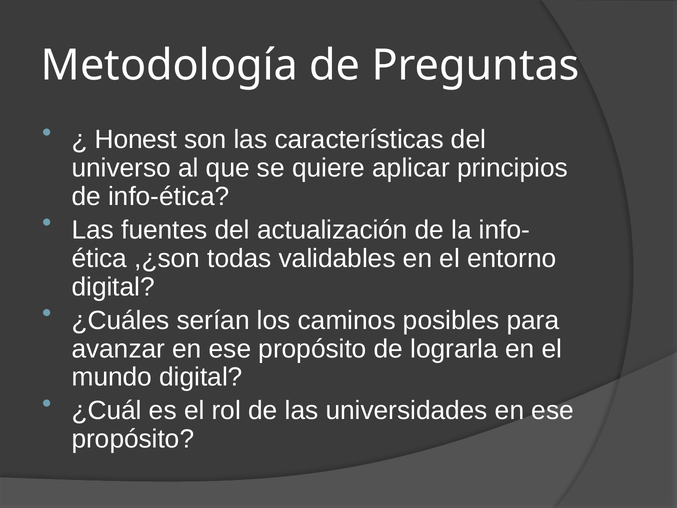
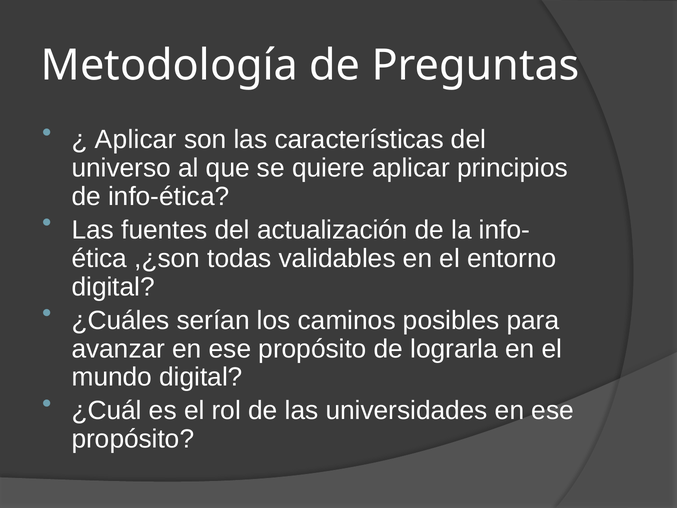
Honest: Honest -> Aplicar (136, 139)
